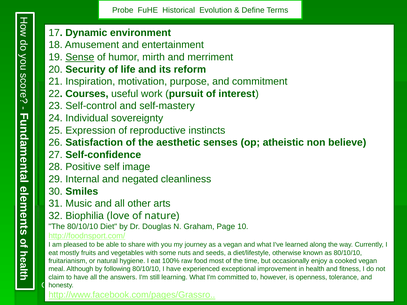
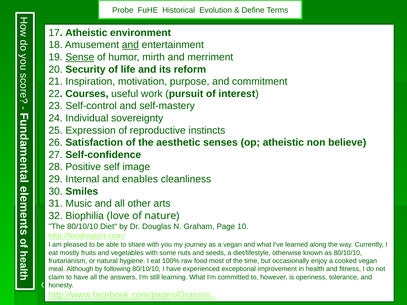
17 Dynamic: Dynamic -> Atheistic (86, 33)
and underline: none -> present (130, 45)
negated: negated -> enables (140, 179)
